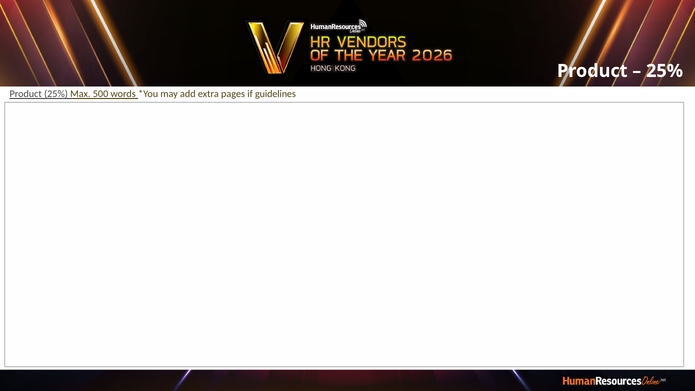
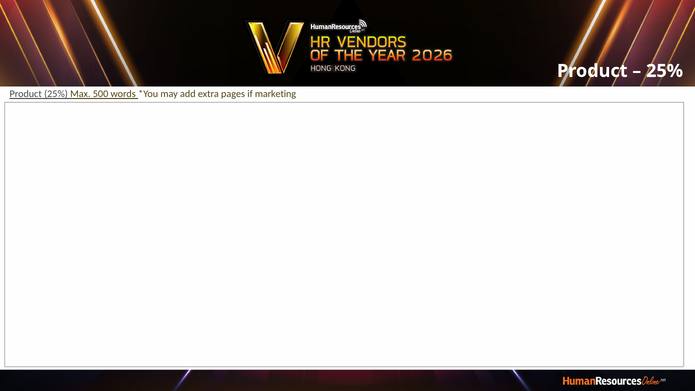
guidelines: guidelines -> marketing (275, 94)
